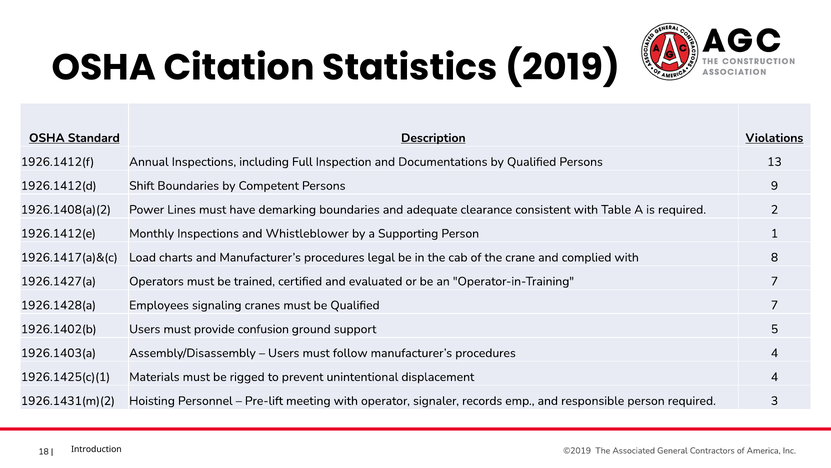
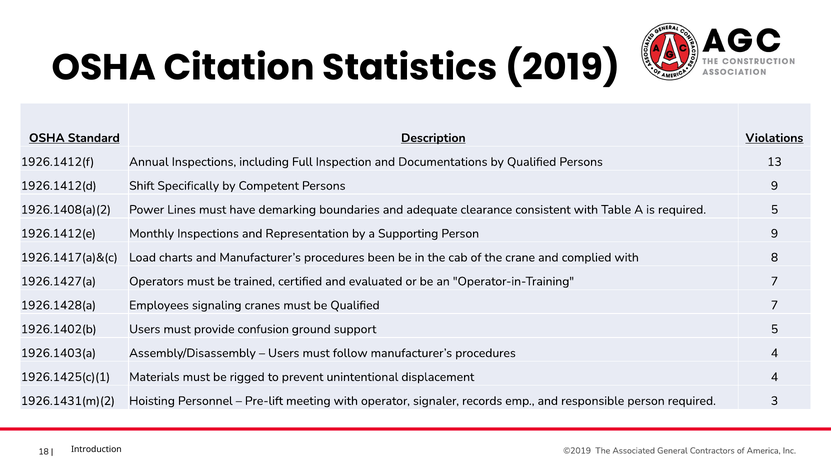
Shift Boundaries: Boundaries -> Specifically (188, 186)
required 2: 2 -> 5 (775, 209)
Whistleblower: Whistleblower -> Representation (307, 233)
Person 1: 1 -> 9 (775, 233)
legal: legal -> been (381, 257)
